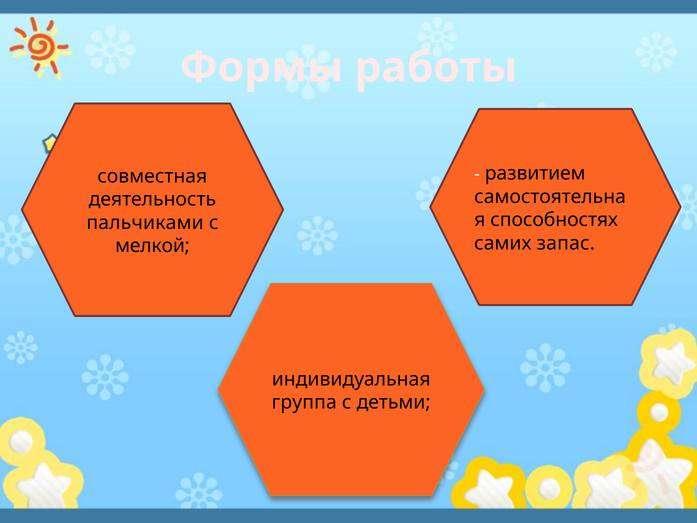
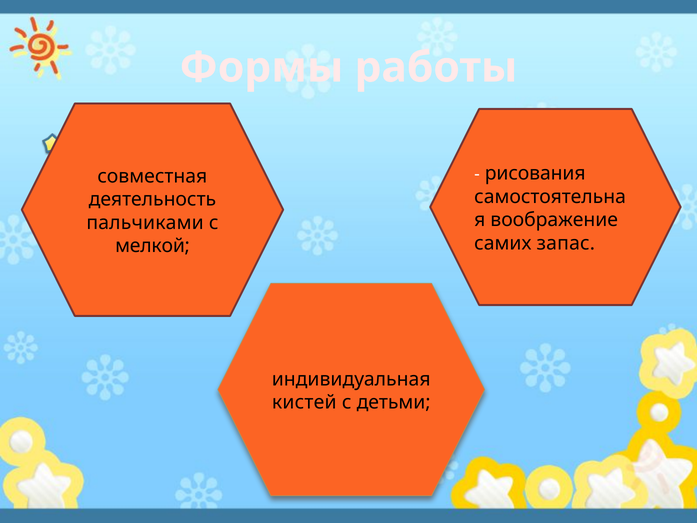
развитием: развитием -> рисования (535, 173)
способностях: способностях -> воображение (554, 220)
группа: группа -> кистей (304, 402)
